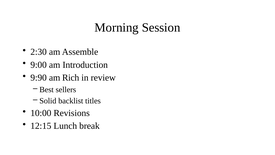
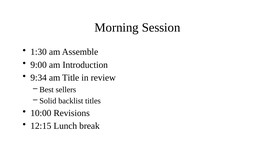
2:30: 2:30 -> 1:30 (39, 52)
9:90: 9:90 -> 9:34 (39, 78)
Rich: Rich -> Title (71, 78)
